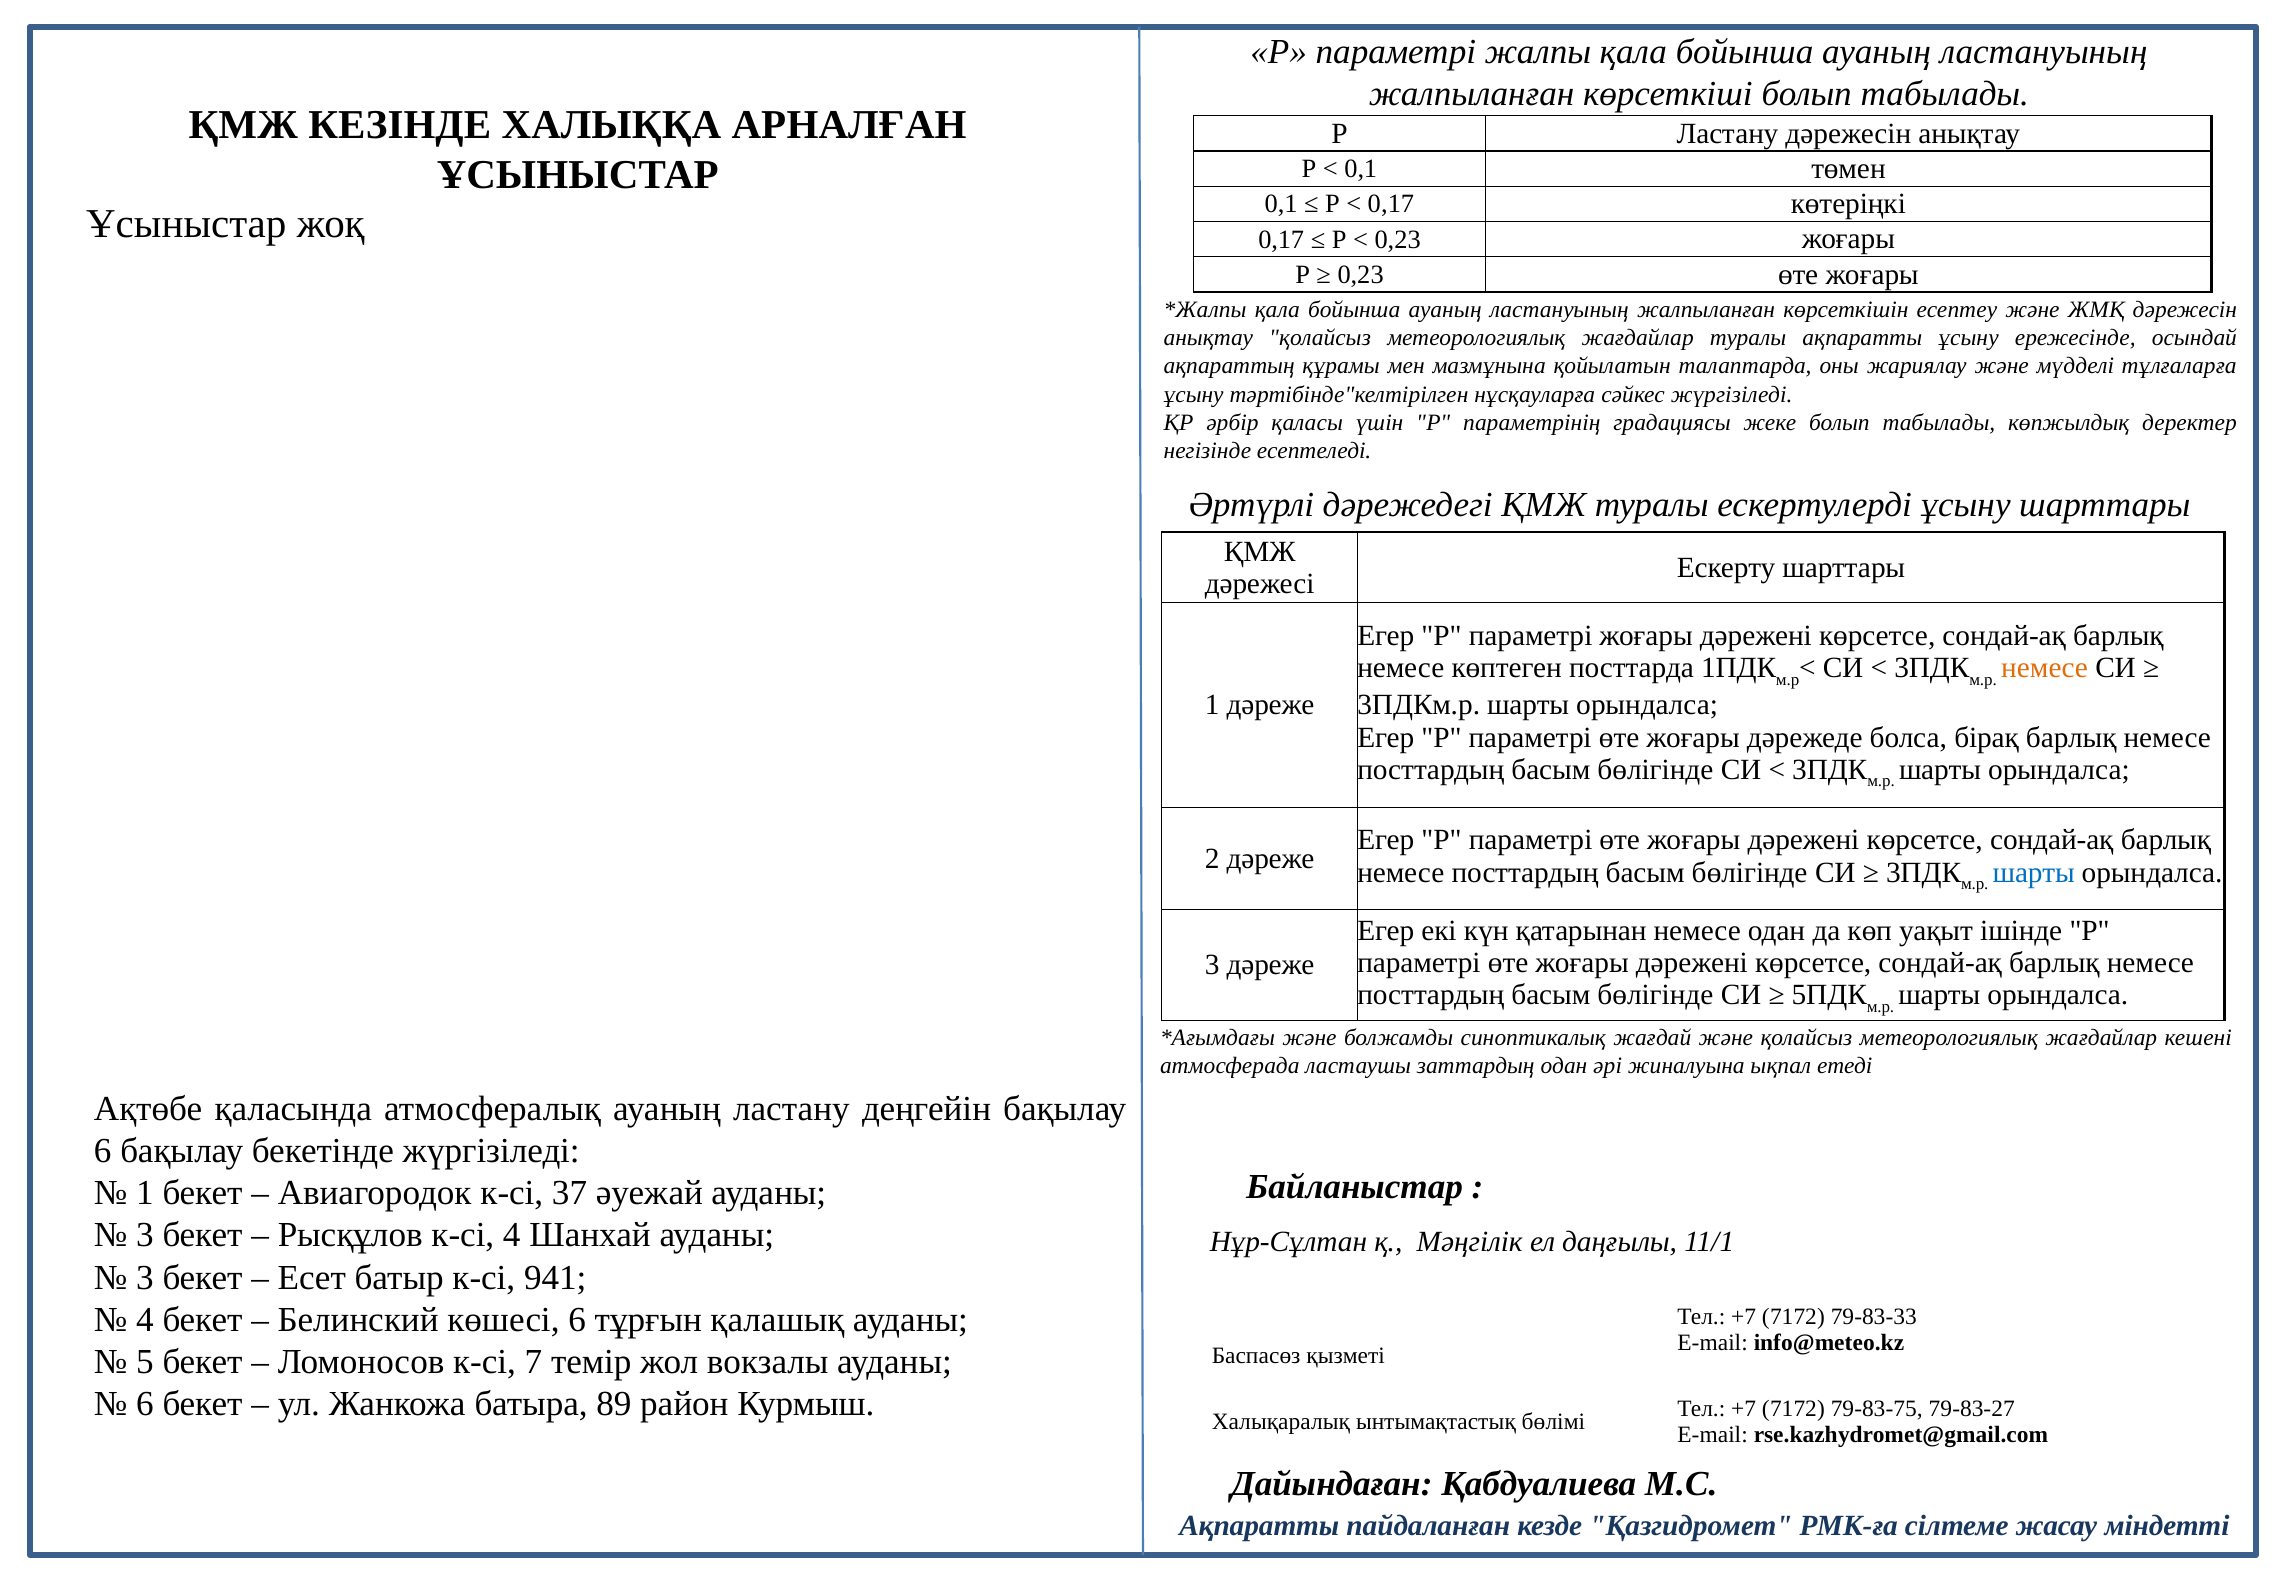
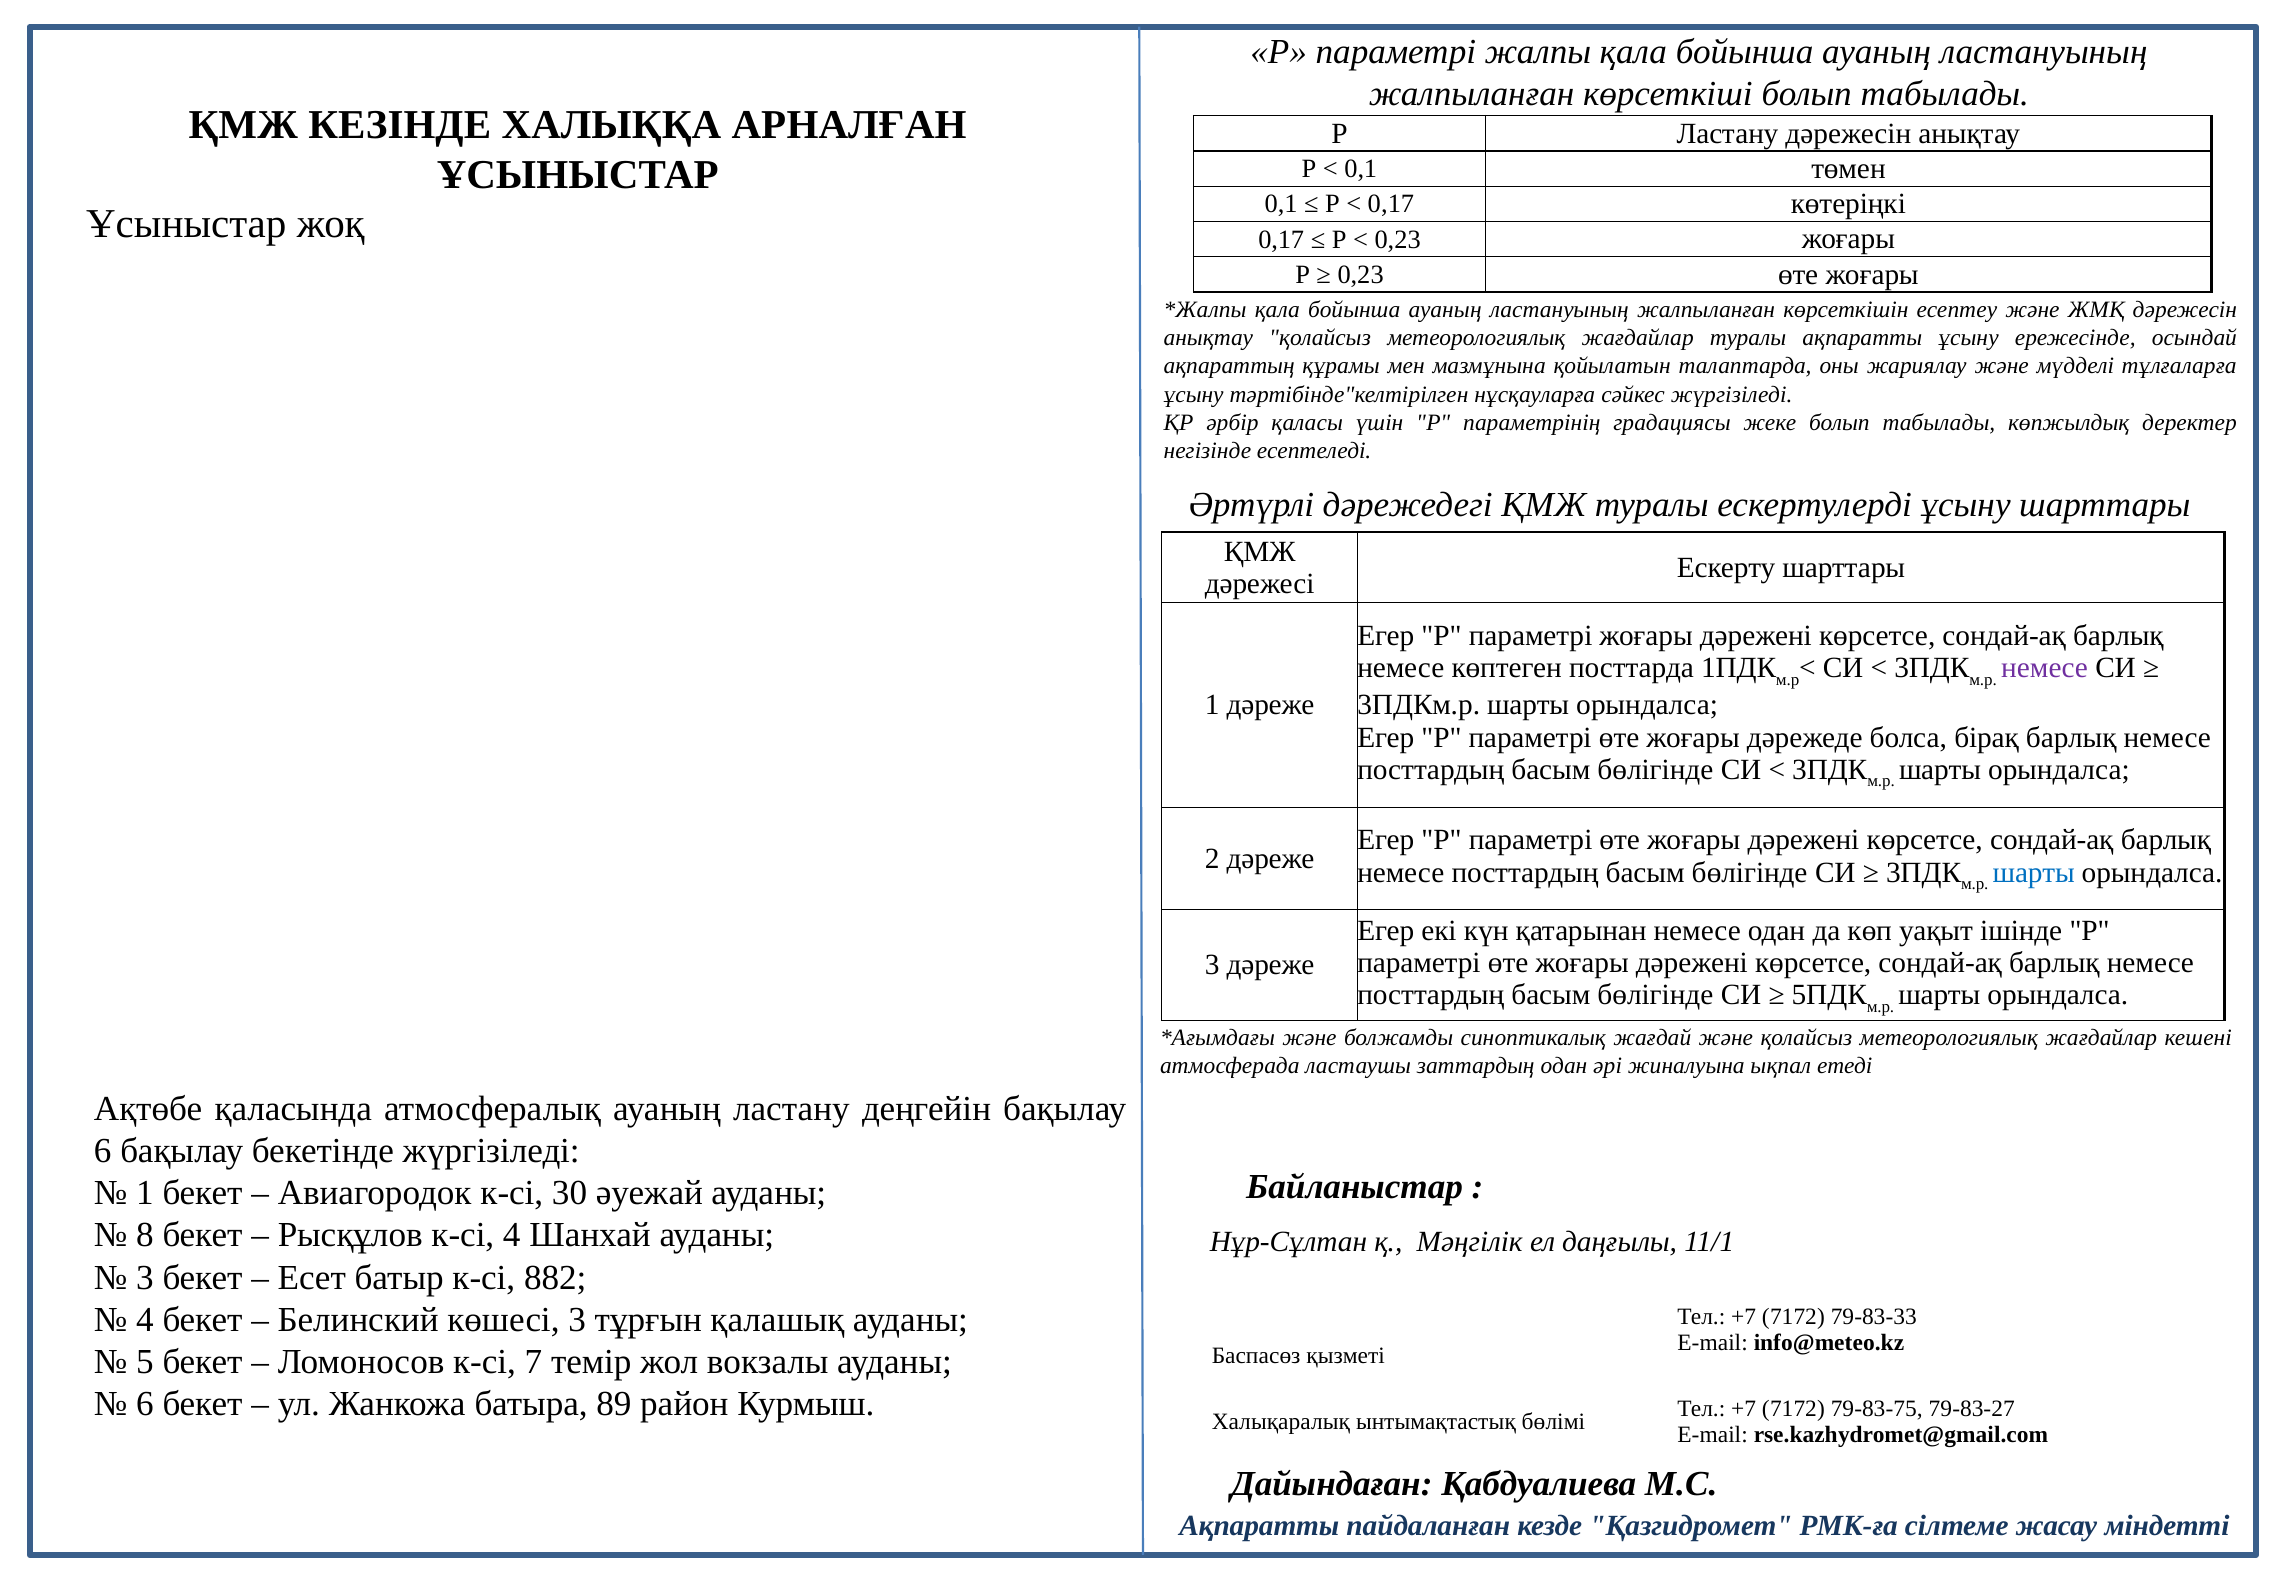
немесе colour: orange -> purple (2044, 668)
37: 37 -> 30 (570, 1194)
3: 3 -> 8 (145, 1236)
941: 941 -> 882 (555, 1278)
көшесі 6: 6 -> 3 (577, 1320)
